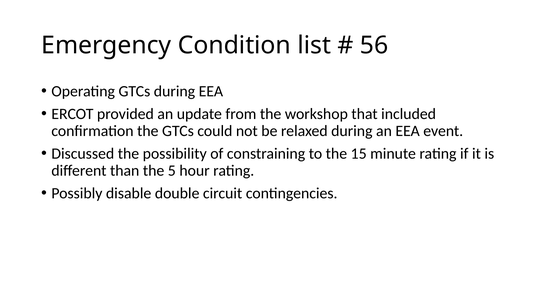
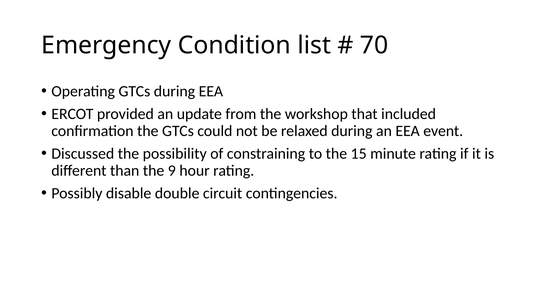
56: 56 -> 70 (374, 45)
5: 5 -> 9 (172, 171)
